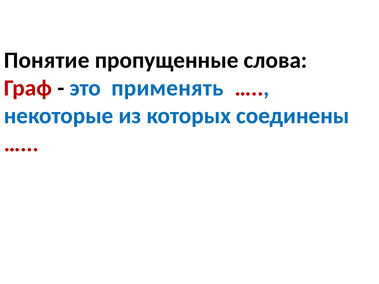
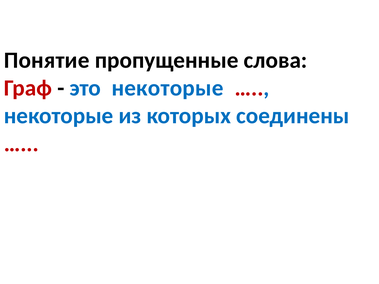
это применять: применять -> некоторые (167, 88)
